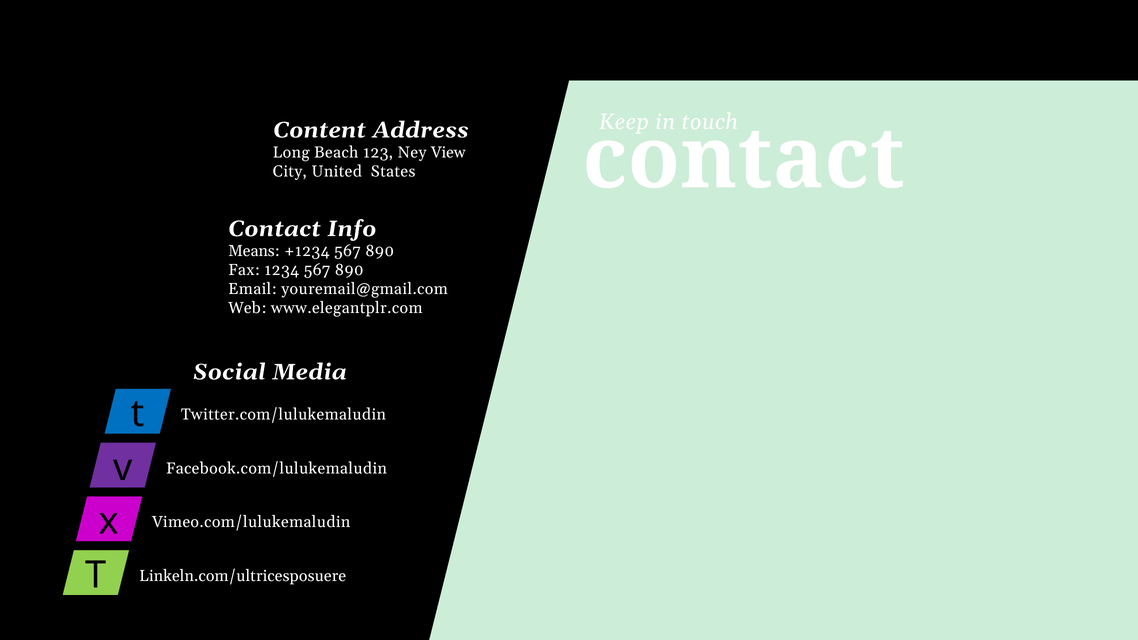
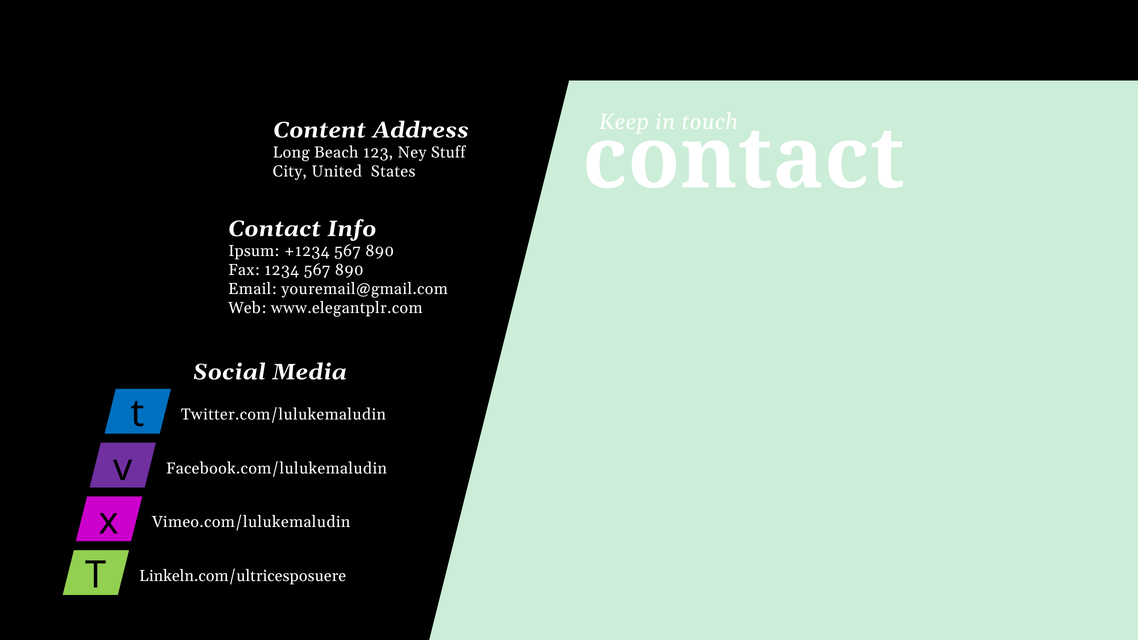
View: View -> Stuff (448, 152)
Means: Means -> Ipsum (254, 251)
